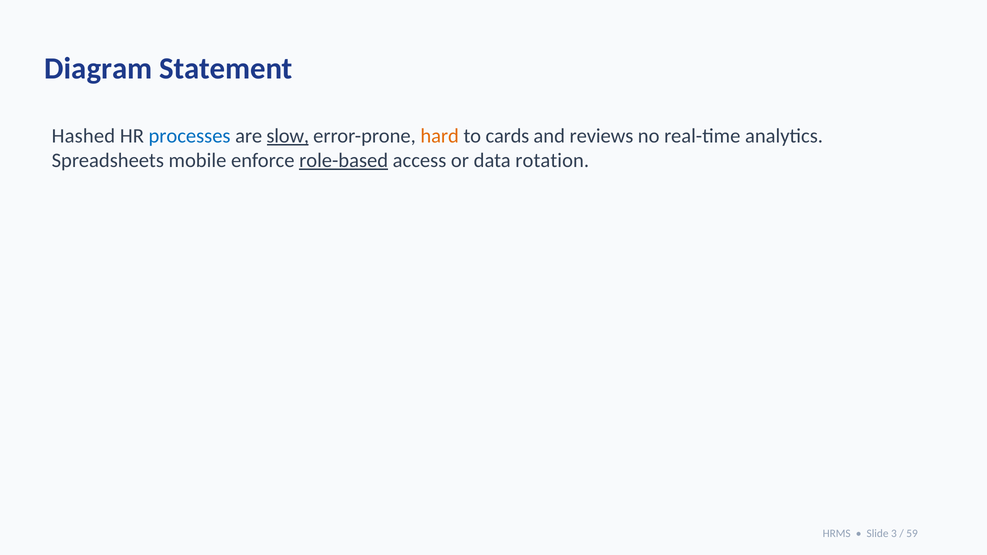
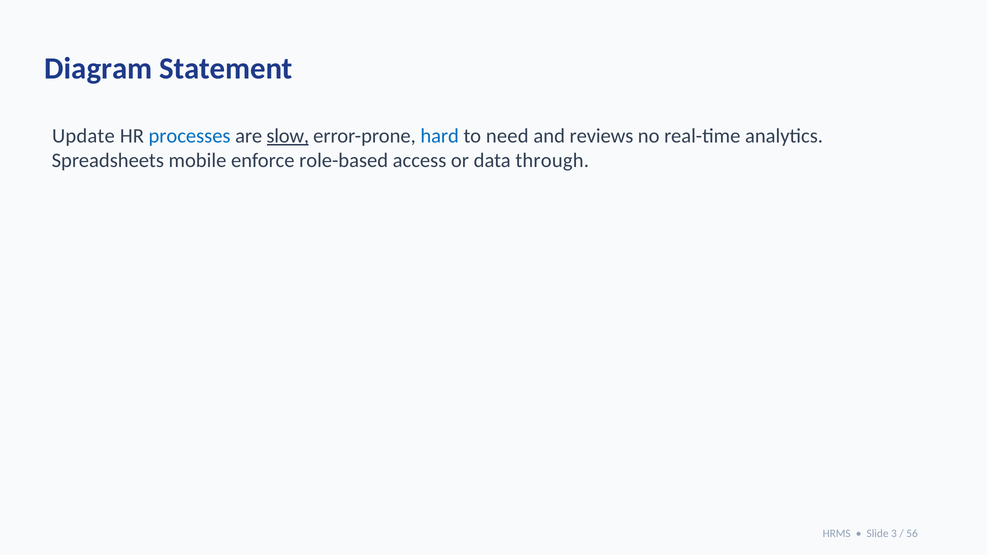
Hashed: Hashed -> Update (83, 136)
hard colour: orange -> blue (440, 136)
cards: cards -> need (507, 136)
role-based underline: present -> none (344, 161)
rotation: rotation -> through (552, 161)
59: 59 -> 56 (912, 534)
